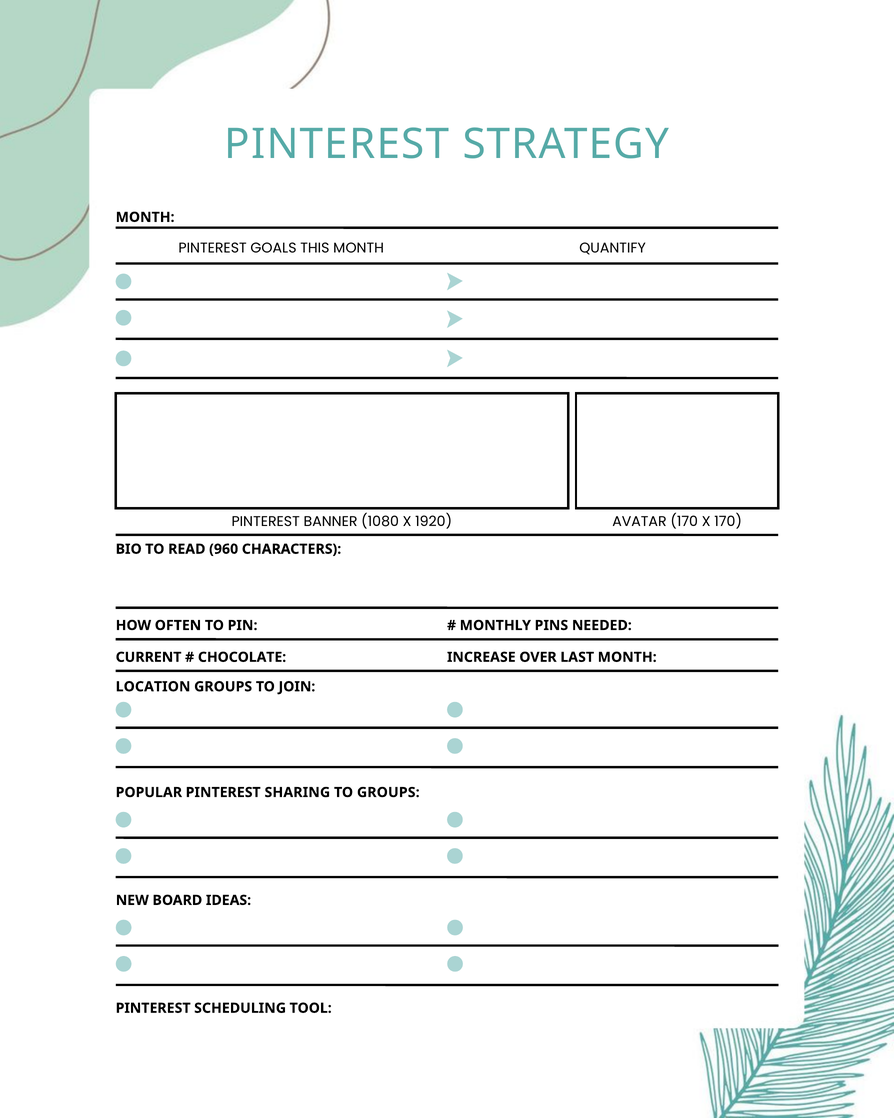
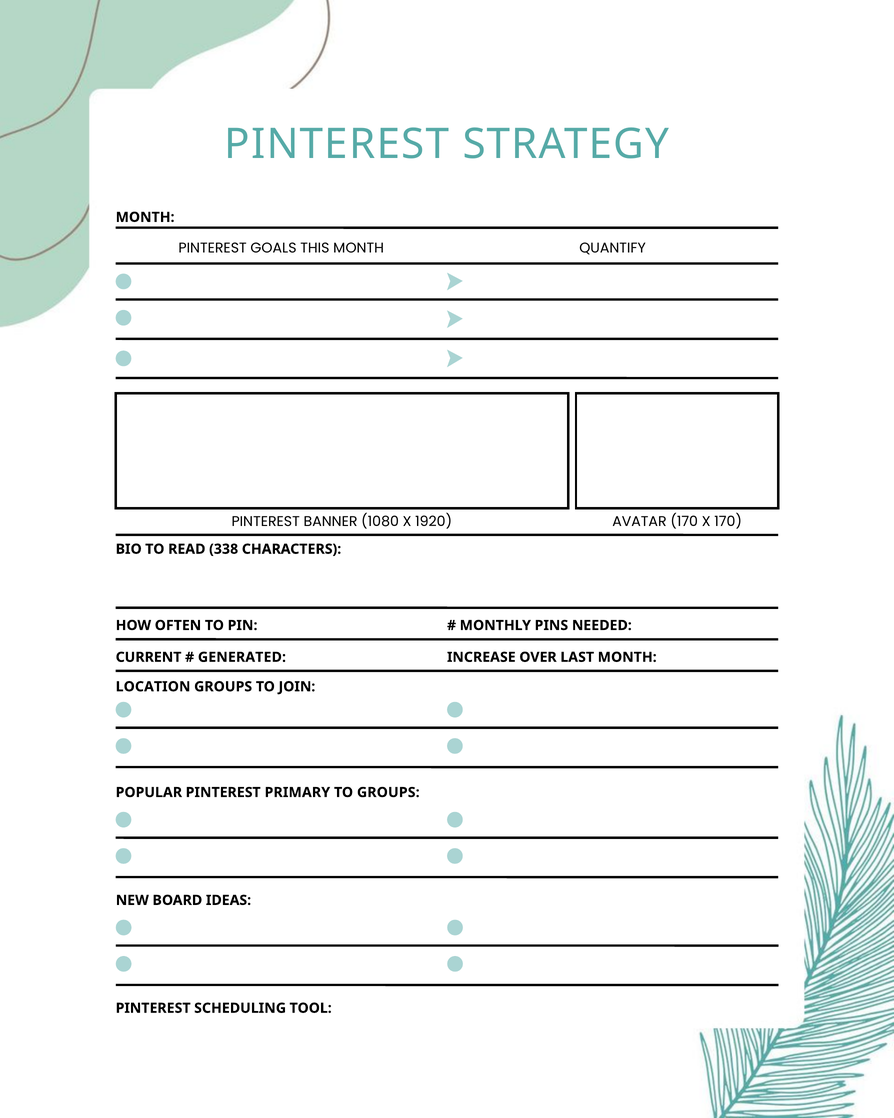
960: 960 -> 338 (224, 549)
CHOCOLATE: CHOCOLATE -> GENERATED (242, 657)
SHARING: SHARING -> PRIMARY (297, 792)
